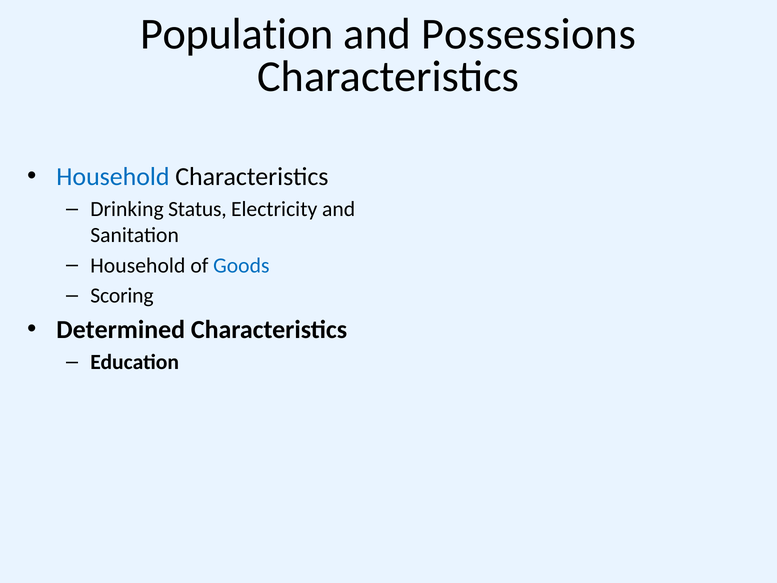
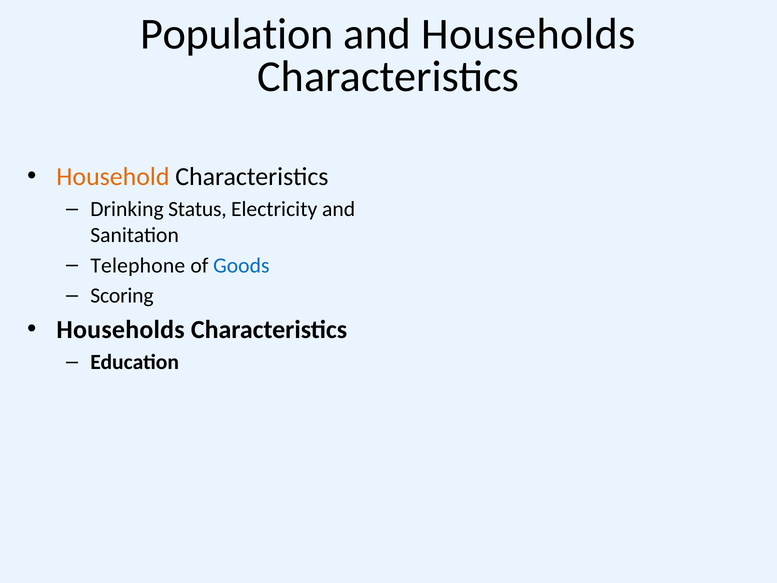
and Possessions: Possessions -> Households (528, 34)
Household colour: blue -> orange (113, 177)
Household: Household -> Telephone (138, 265)
Determined: Determined -> Households (121, 329)
